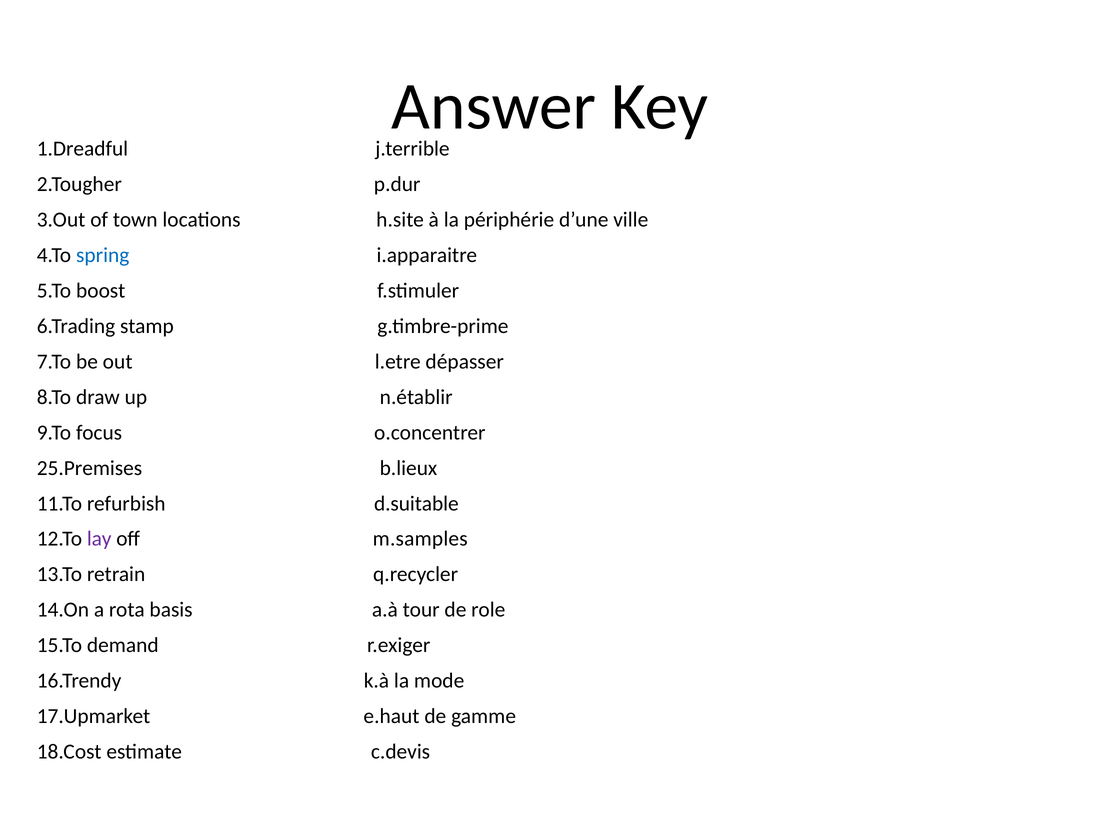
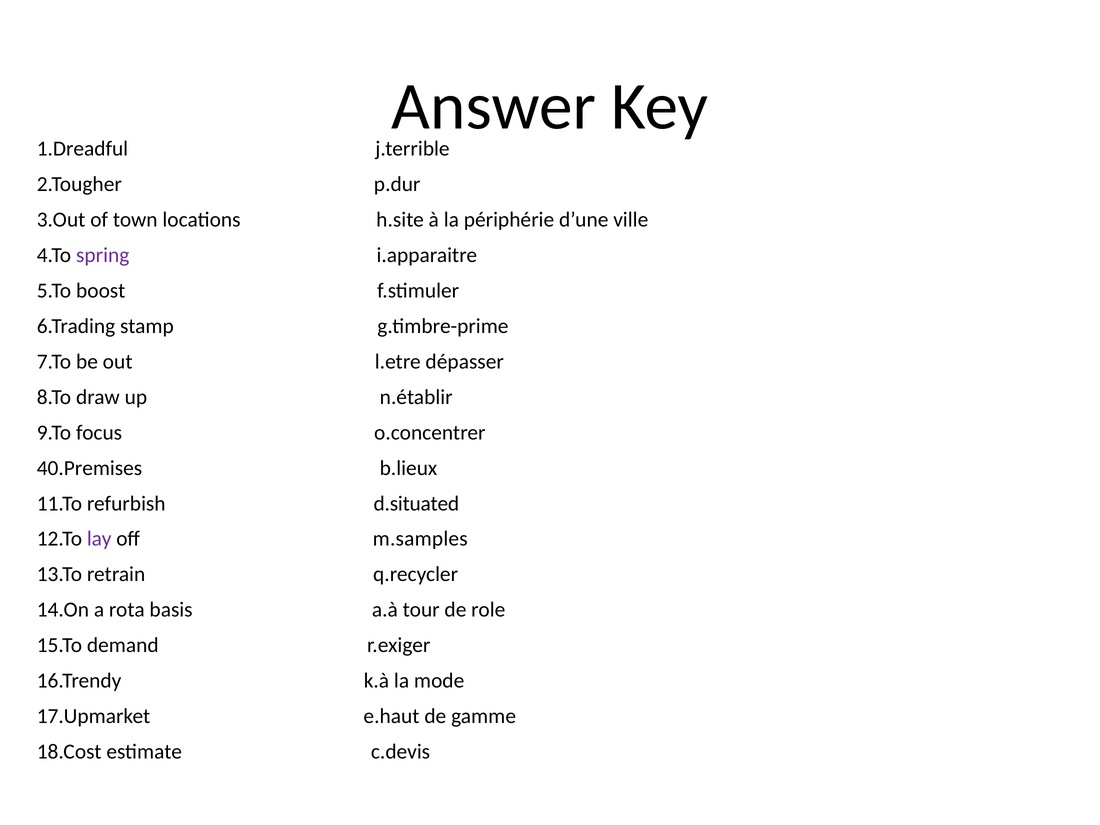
spring colour: blue -> purple (103, 255)
25.Premises: 25.Premises -> 40.Premises (89, 468)
d.suitable: d.suitable -> d.situated (416, 503)
